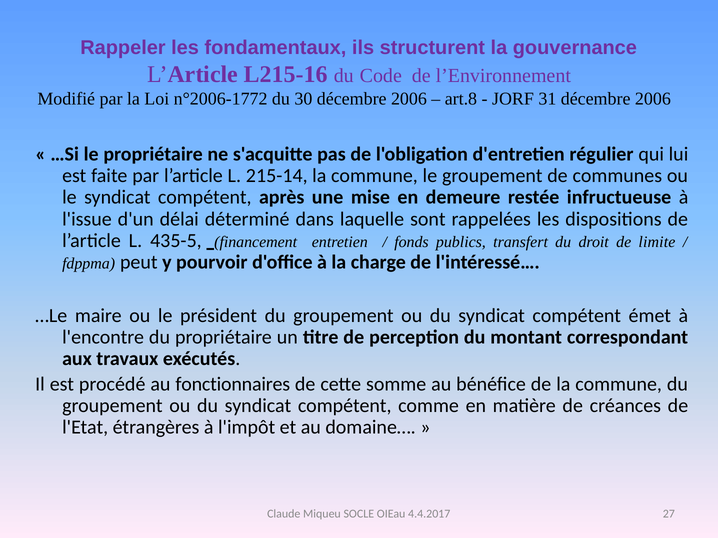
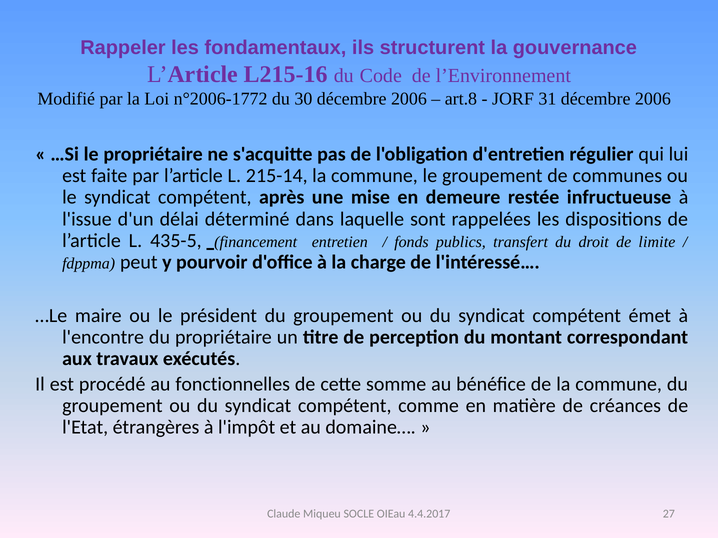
fonctionnaires: fonctionnaires -> fonctionnelles (233, 385)
